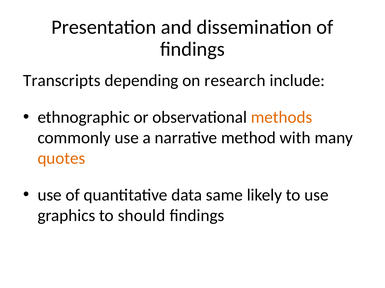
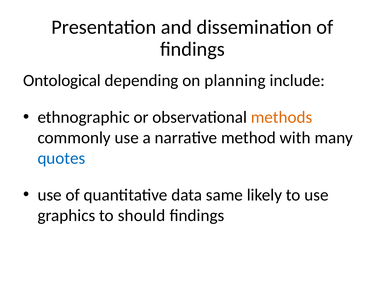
Transcripts: Transcripts -> Ontological (62, 81)
research: research -> planning (235, 81)
quotes colour: orange -> blue (61, 159)
